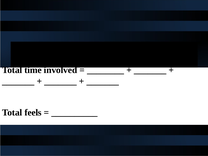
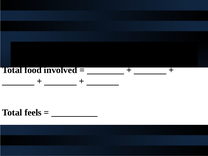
time: time -> food (33, 70)
